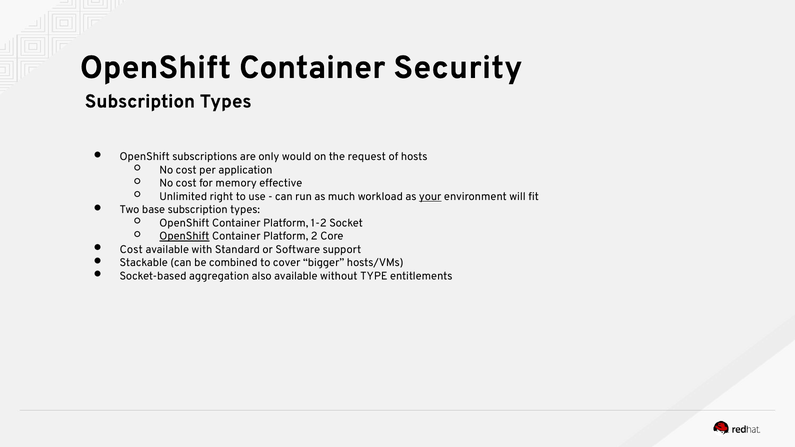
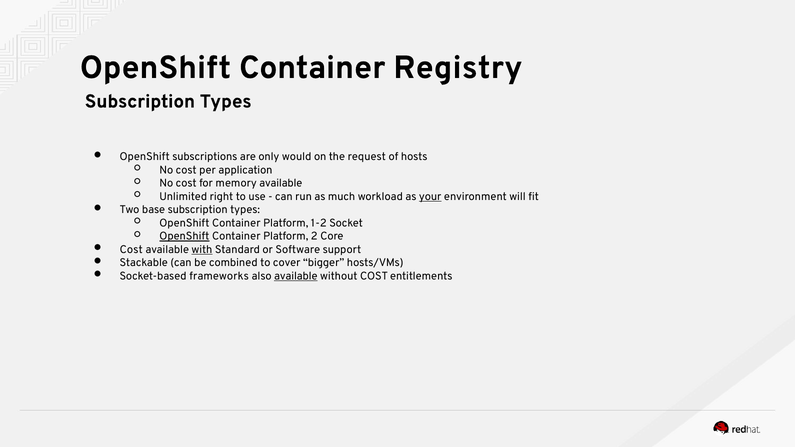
Security: Security -> Registry (458, 67)
memory effective: effective -> available (281, 183)
with underline: none -> present (202, 250)
aggregation: aggregation -> frameworks (219, 276)
available underline: none -> present (296, 276)
without TYPE: TYPE -> COST (374, 276)
